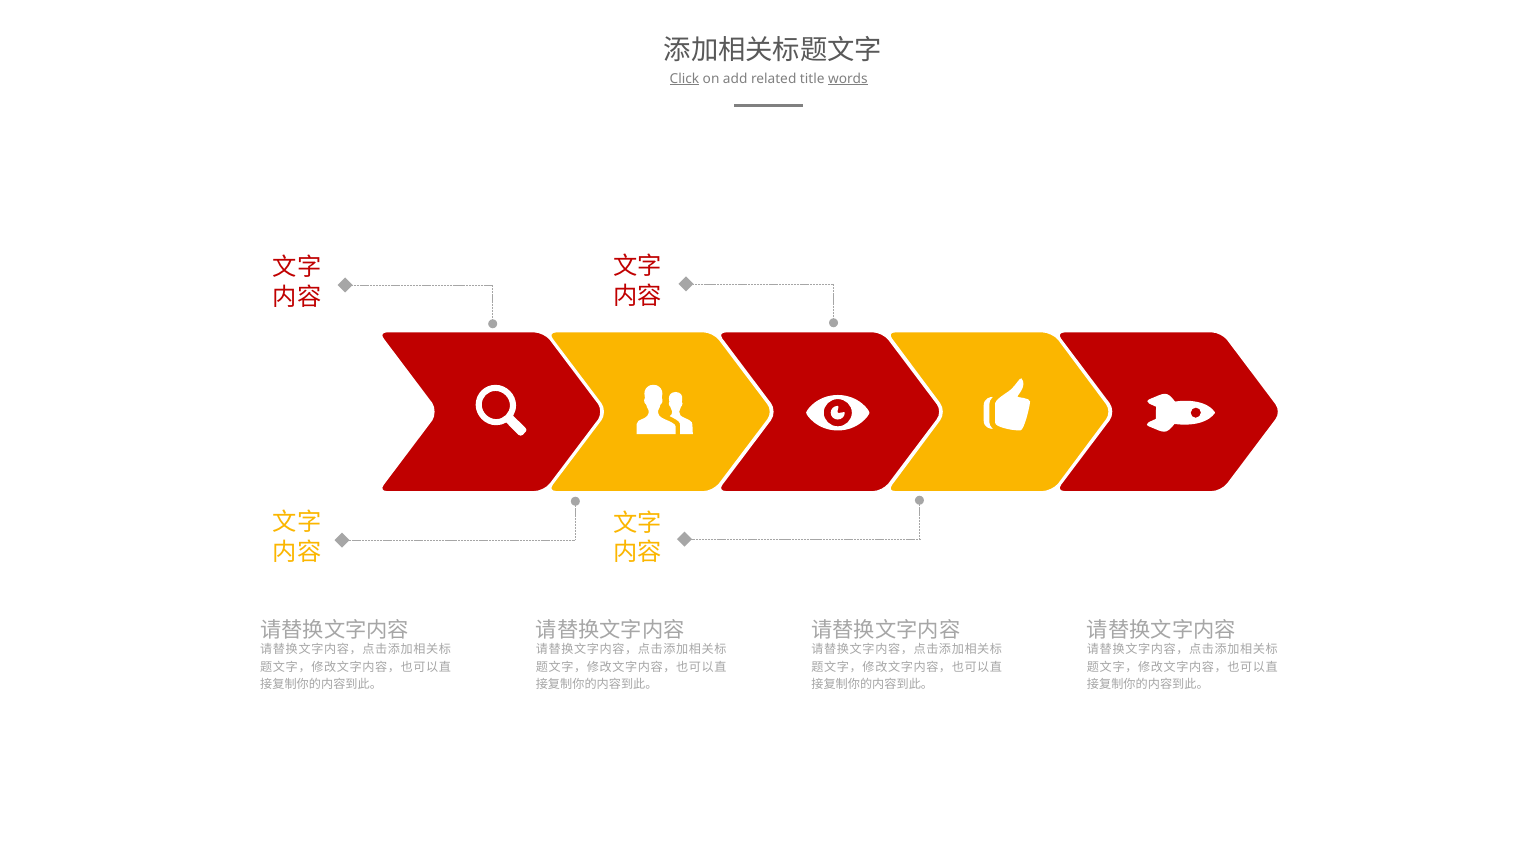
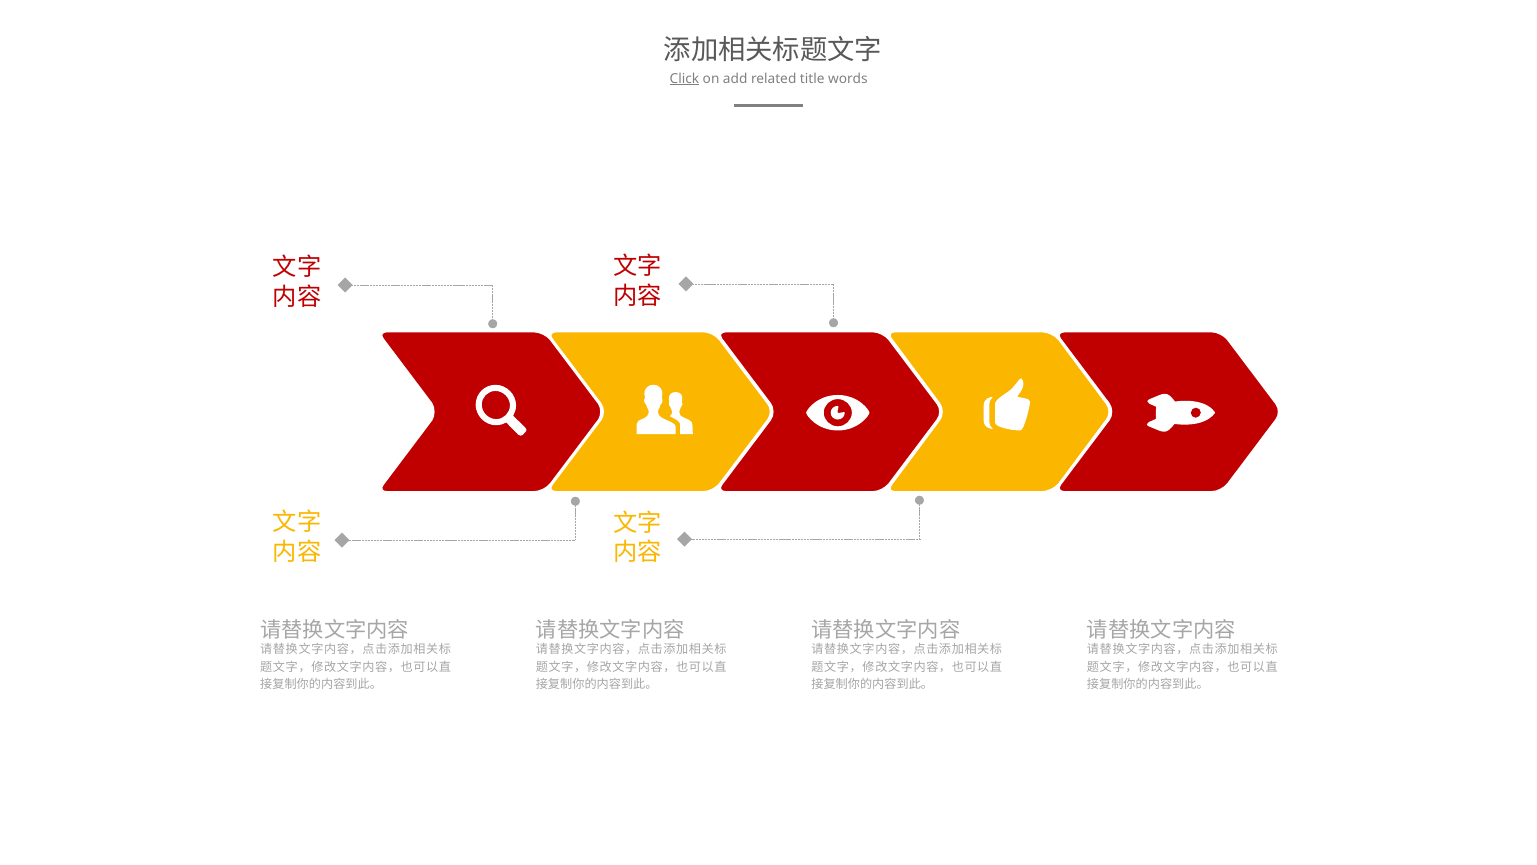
words underline: present -> none (848, 79)
